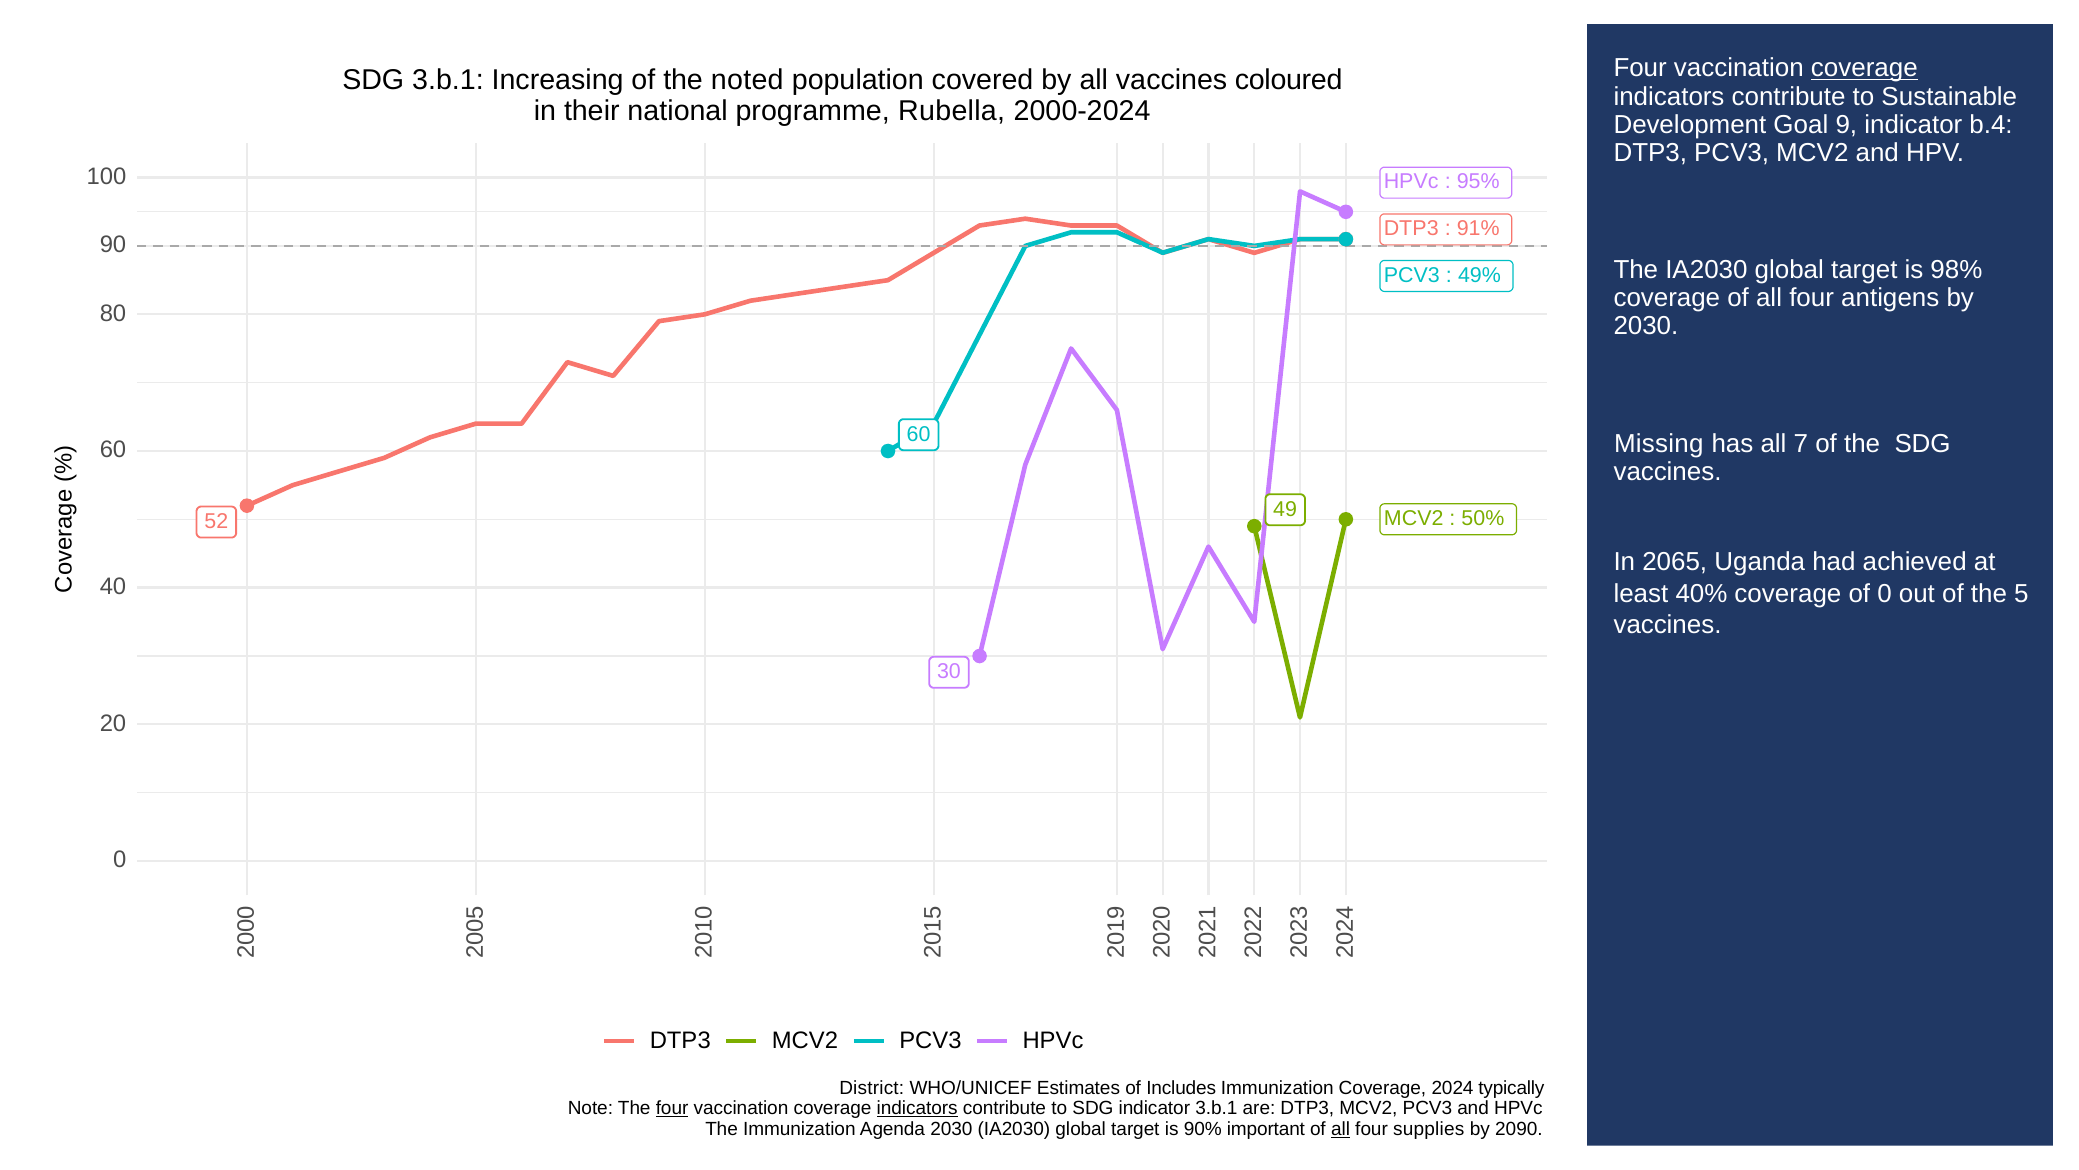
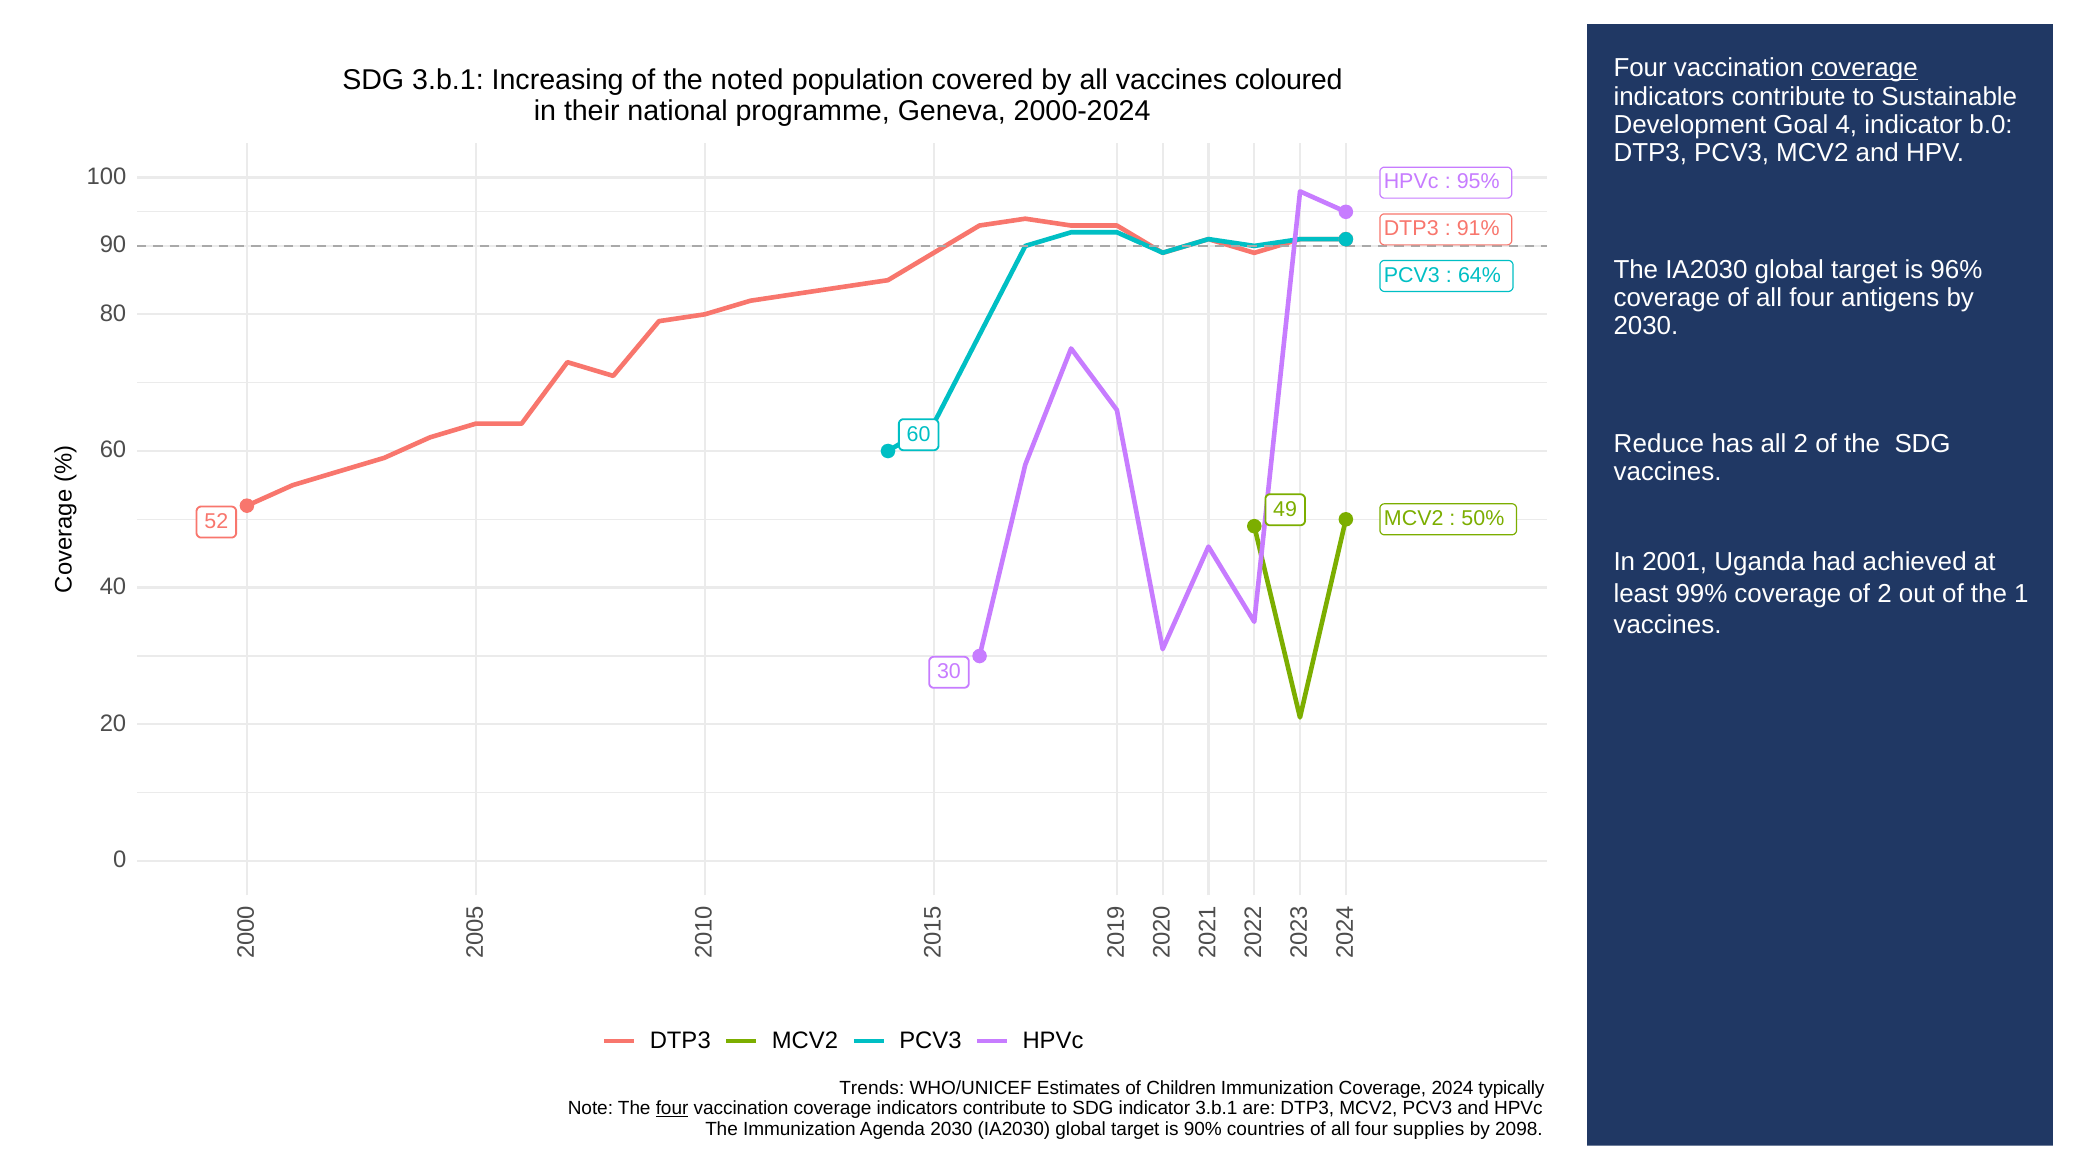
Rubella: Rubella -> Geneva (952, 111)
Goal 9: 9 -> 4 (1846, 124)
b.4: b.4 -> b.0 (1991, 124)
98%: 98% -> 96% (1956, 270)
49%: 49% -> 64% (1479, 275)
Missing: Missing -> Reduce (1659, 444)
all 7: 7 -> 2 (1801, 444)
2065: 2065 -> 2001 (1675, 562)
40%: 40% -> 99% (1702, 593)
of 0: 0 -> 2 (1885, 593)
the 5: 5 -> 1 (2021, 593)
District: District -> Trends (872, 1087)
Includes: Includes -> Children (1181, 1087)
indicators underline: present -> none (917, 1108)
important: important -> countries (1266, 1128)
all underline: present -> none (1341, 1128)
2090: 2090 -> 2098 (1519, 1128)
